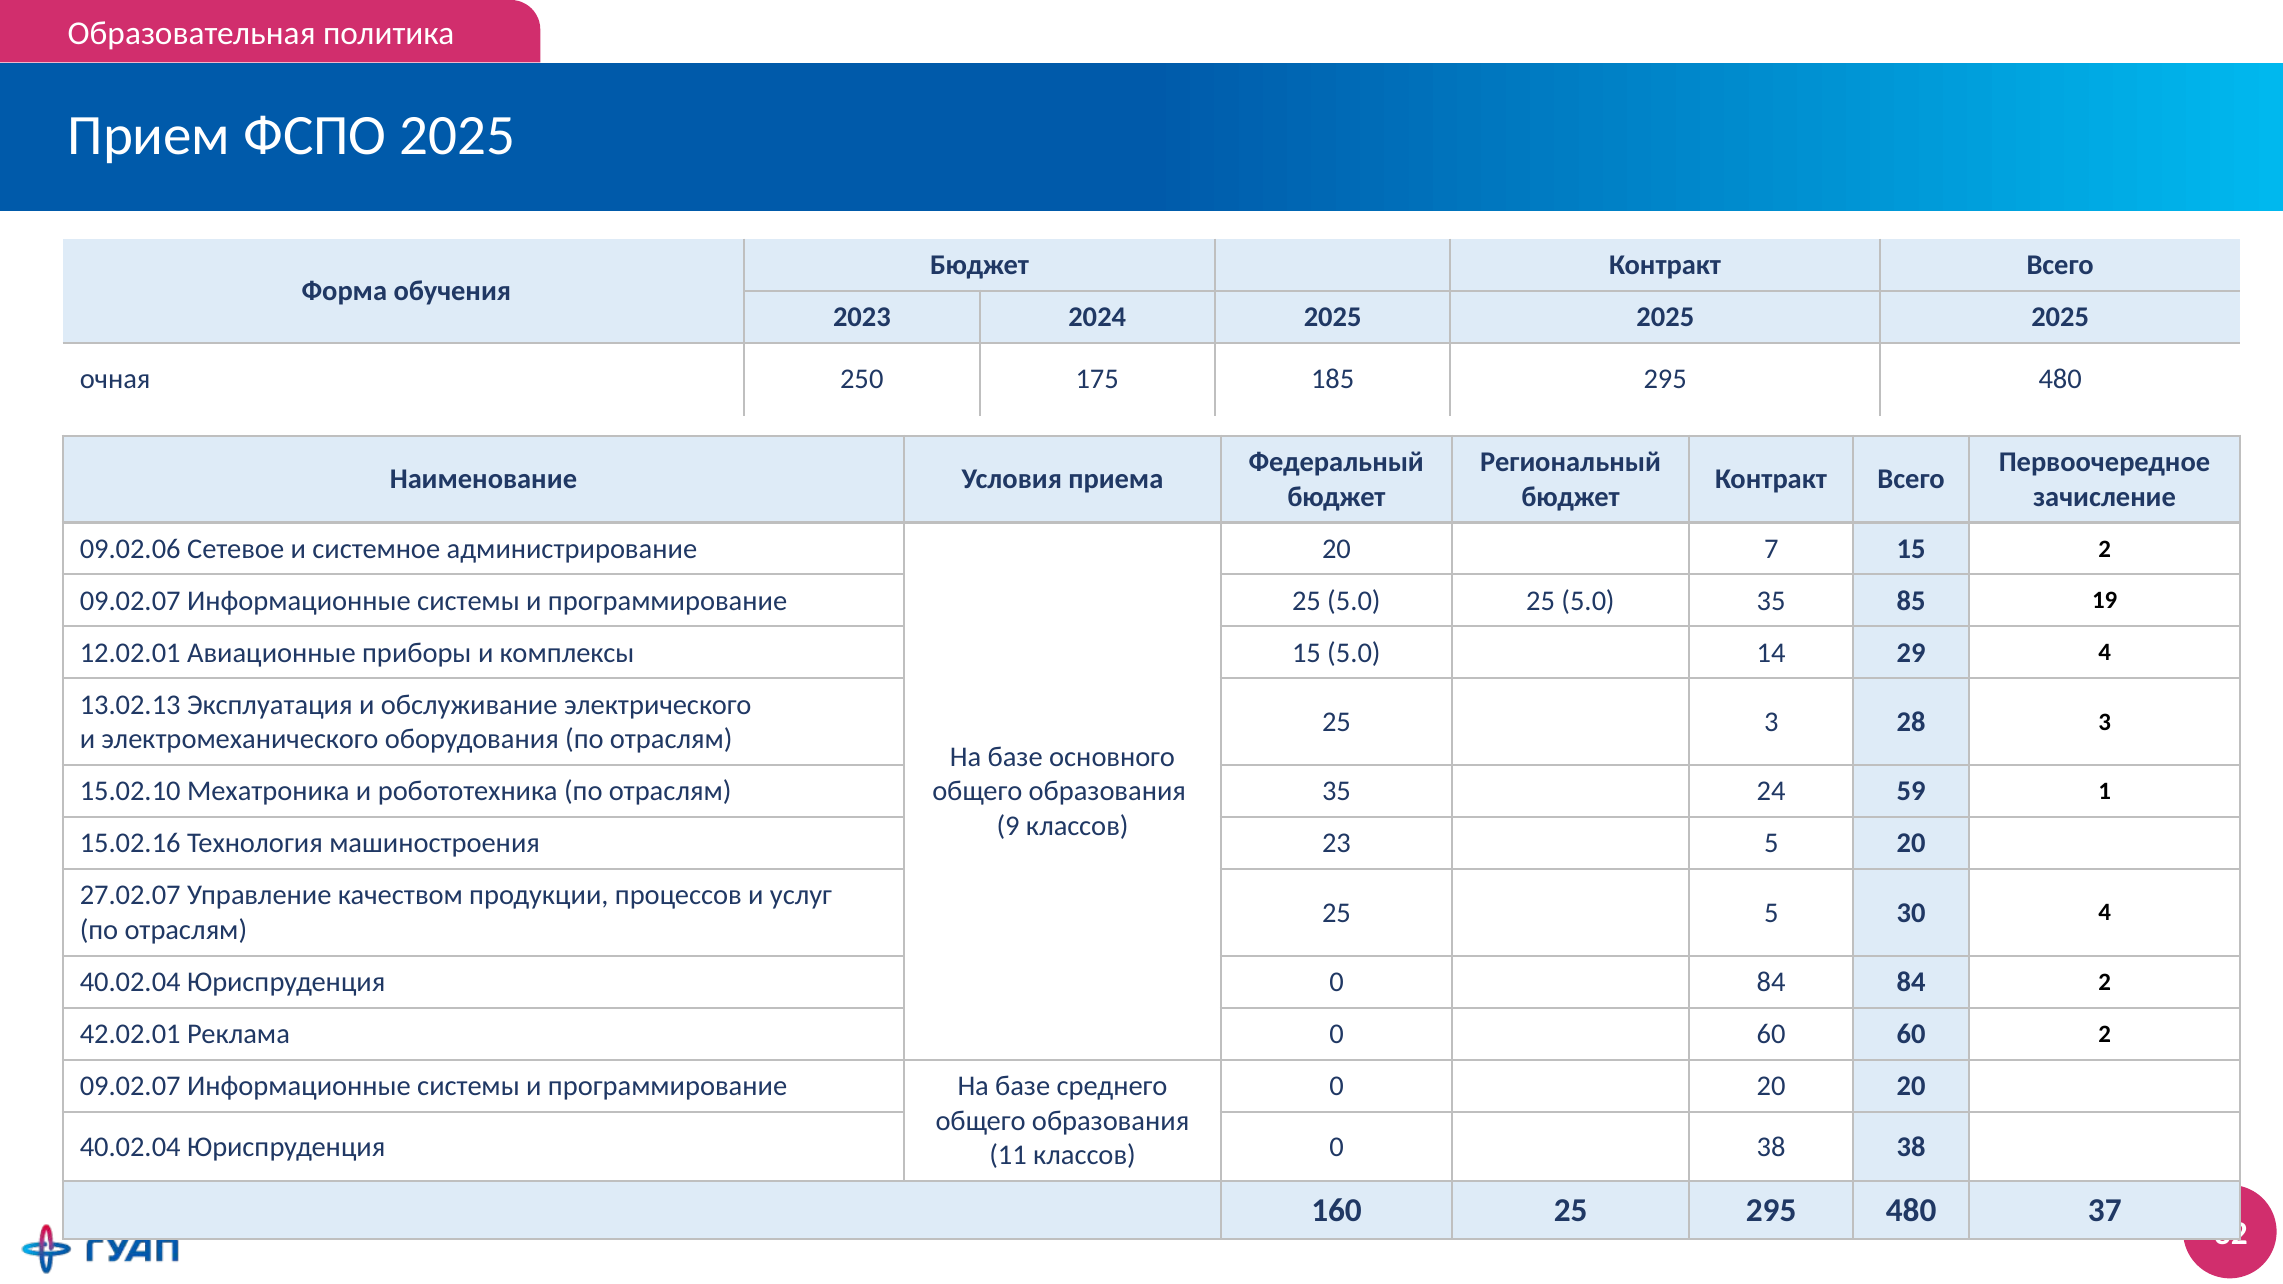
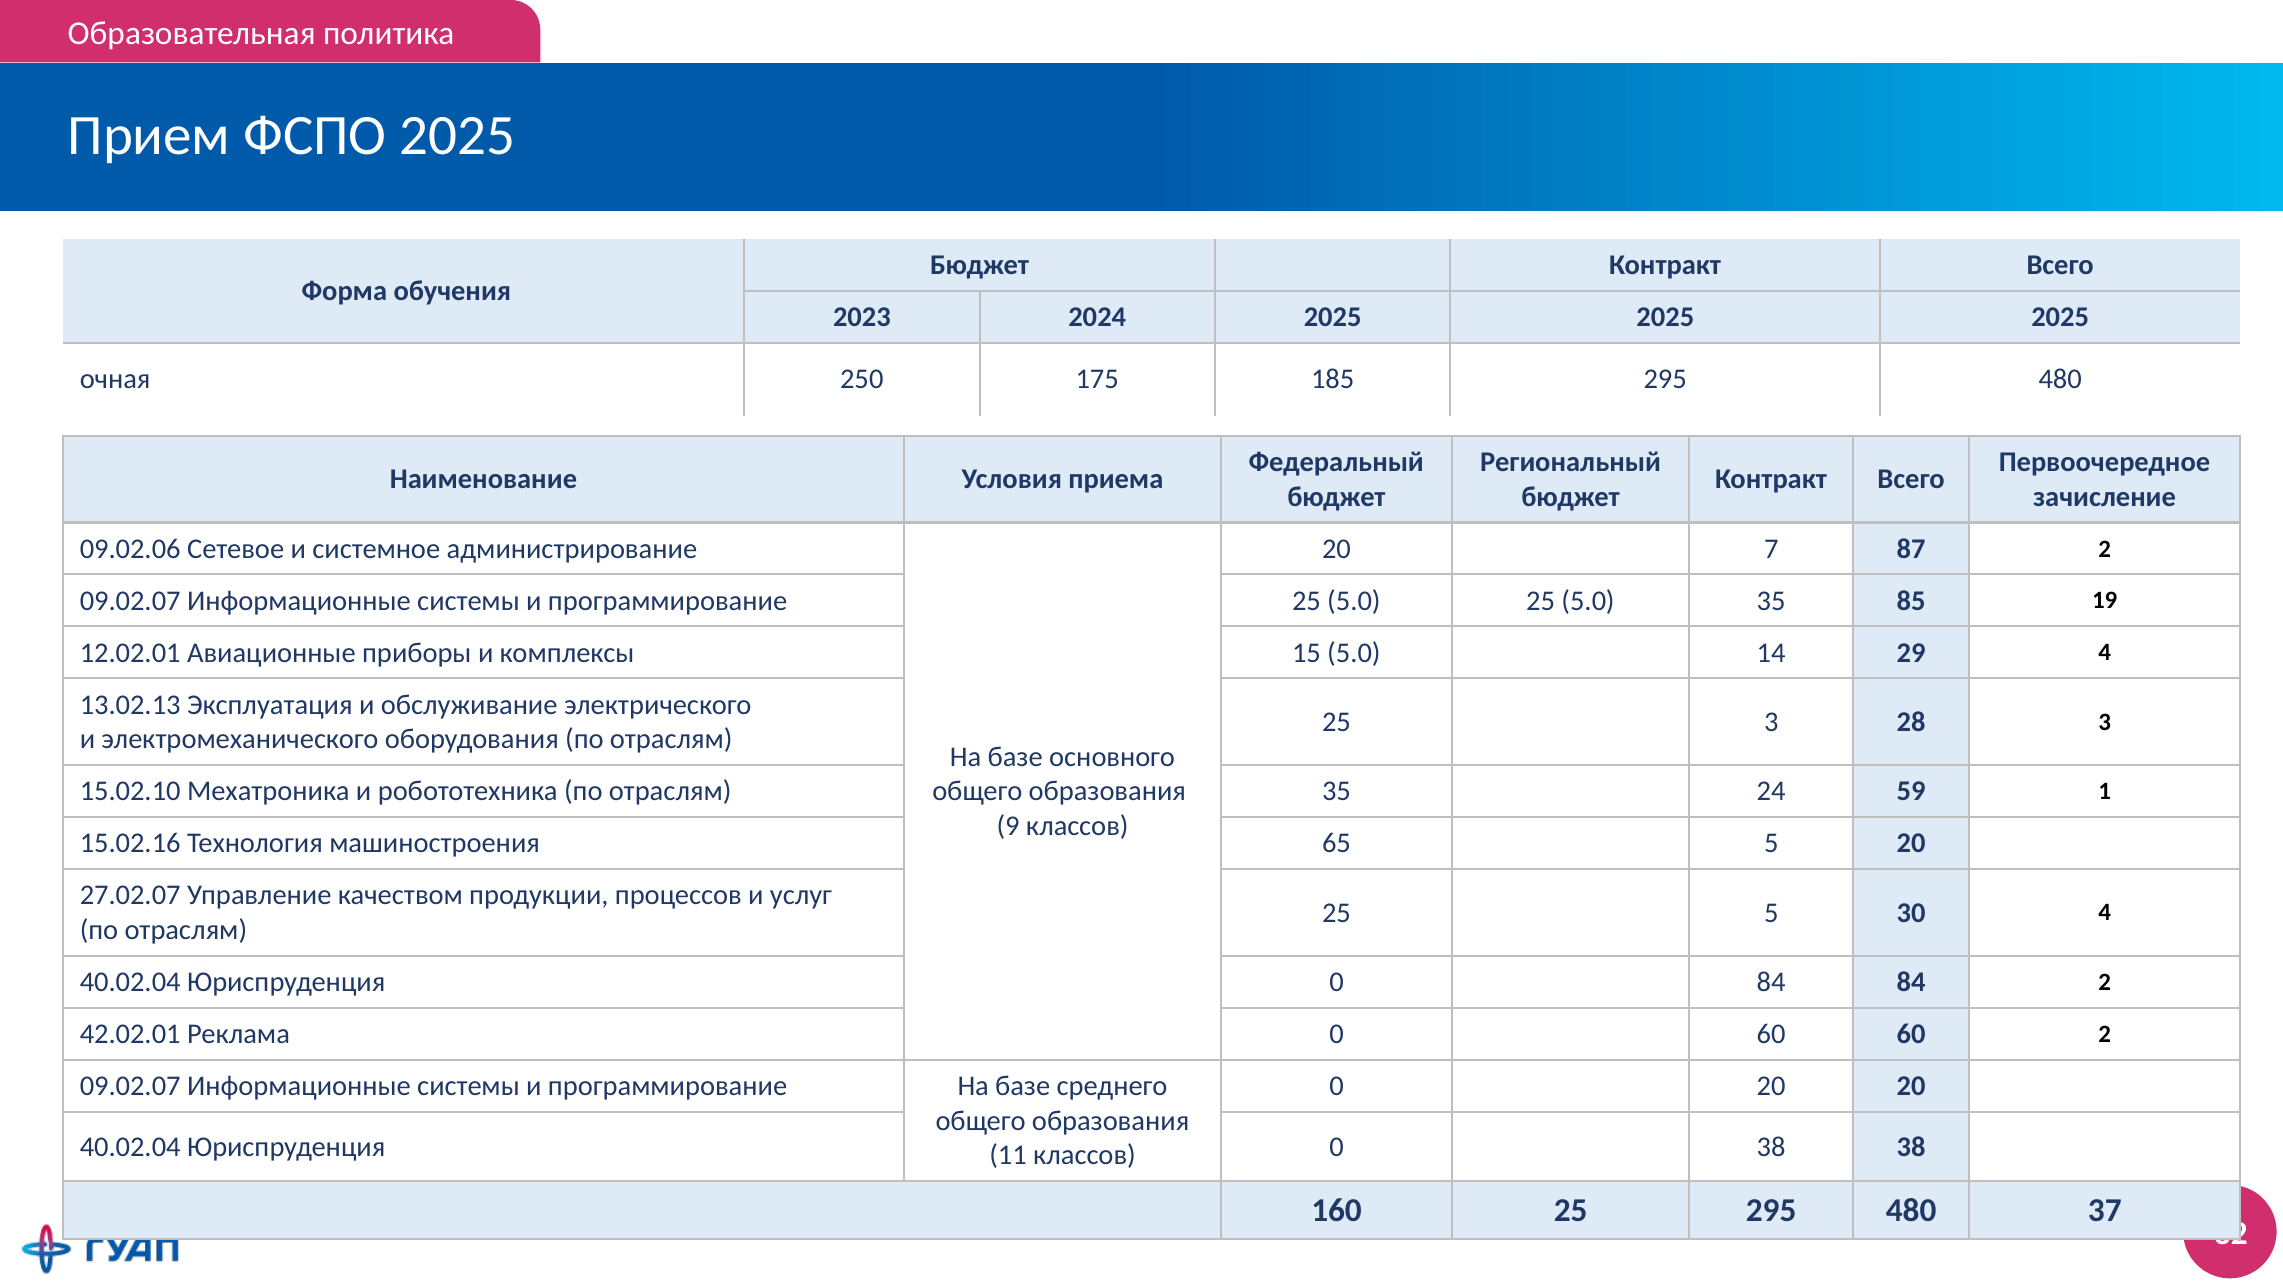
7 15: 15 -> 87 (1911, 549)
23: 23 -> 65 (1336, 843)
